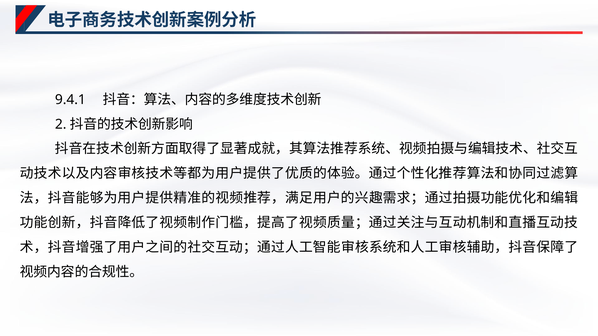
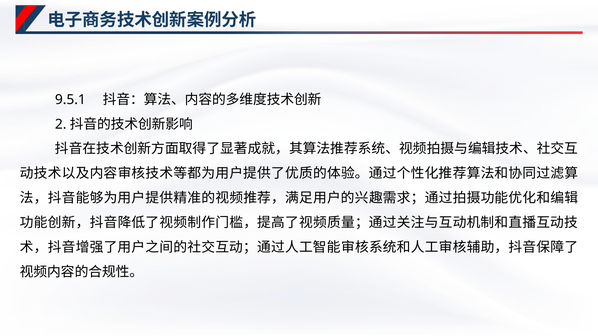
9.4.1: 9.4.1 -> 9.5.1 (70, 100)
